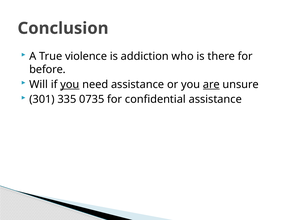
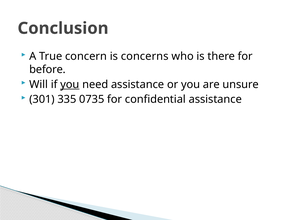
violence: violence -> concern (86, 56)
addiction: addiction -> concerns (145, 56)
are underline: present -> none (211, 84)
